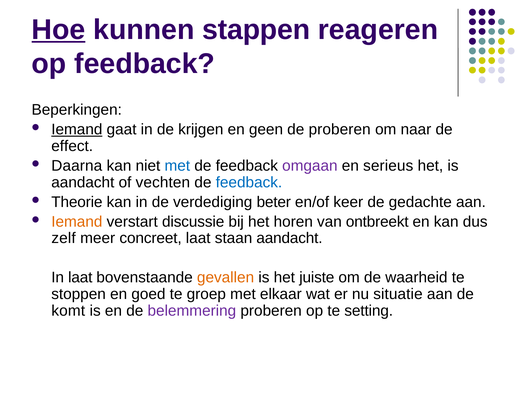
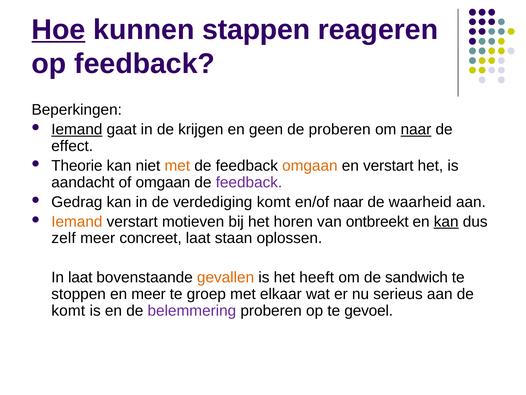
naar underline: none -> present (416, 129)
Daarna: Daarna -> Theorie (77, 166)
met colour: blue -> orange (177, 166)
omgaan colour: purple -> orange (310, 166)
en serieus: serieus -> verstart (388, 166)
of vechten: vechten -> omgaan (163, 182)
feedback colour: blue -> purple (249, 182)
Theorie: Theorie -> Gedrag (77, 202)
verdediging beter: beter -> komt (274, 202)
en/of keer: keer -> naar (348, 202)
gedachte: gedachte -> waarheid (420, 202)
discussie: discussie -> motieven (193, 221)
kan underline: none -> present (446, 221)
staan aandacht: aandacht -> oplossen (289, 238)
juiste: juiste -> heeft (317, 277)
waarheid: waarheid -> sandwich (416, 277)
en goed: goed -> meer (149, 294)
situatie: situatie -> serieus (398, 294)
setting: setting -> gevoel (369, 310)
